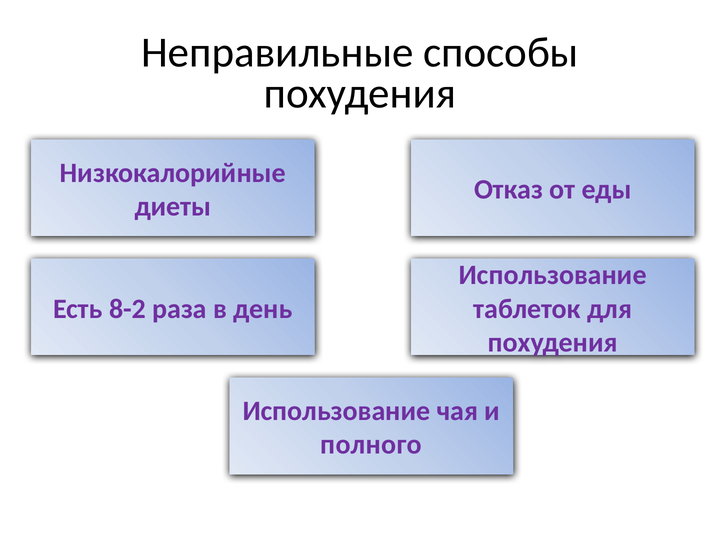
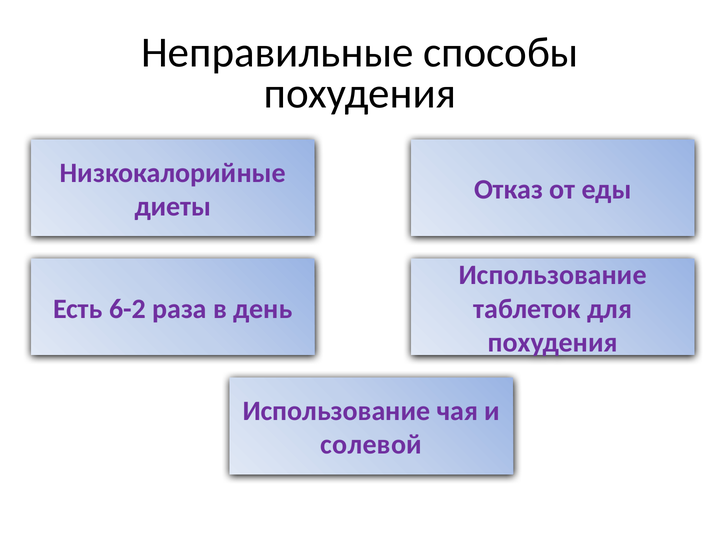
8-2: 8-2 -> 6-2 (127, 309)
полного: полного -> солевой (371, 445)
